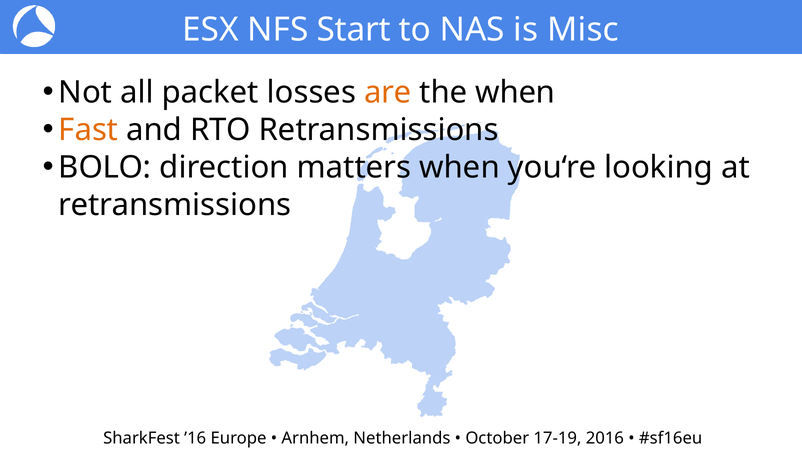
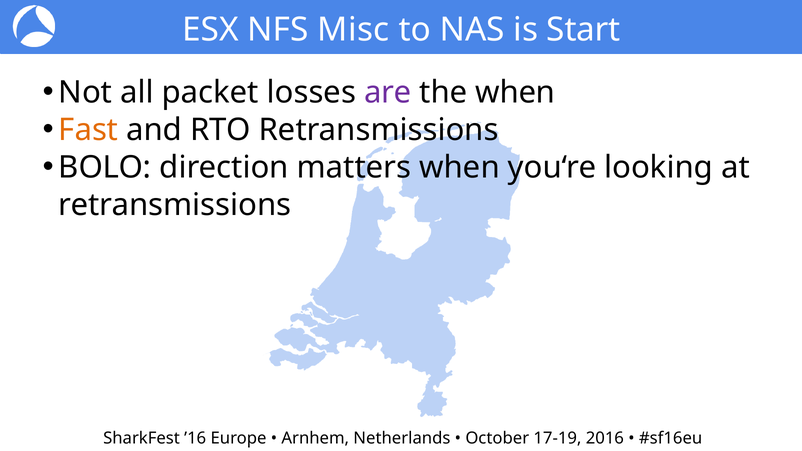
Start: Start -> Misc (353, 30)
Misc: Misc -> Start (583, 30)
are colour: orange -> purple (388, 93)
